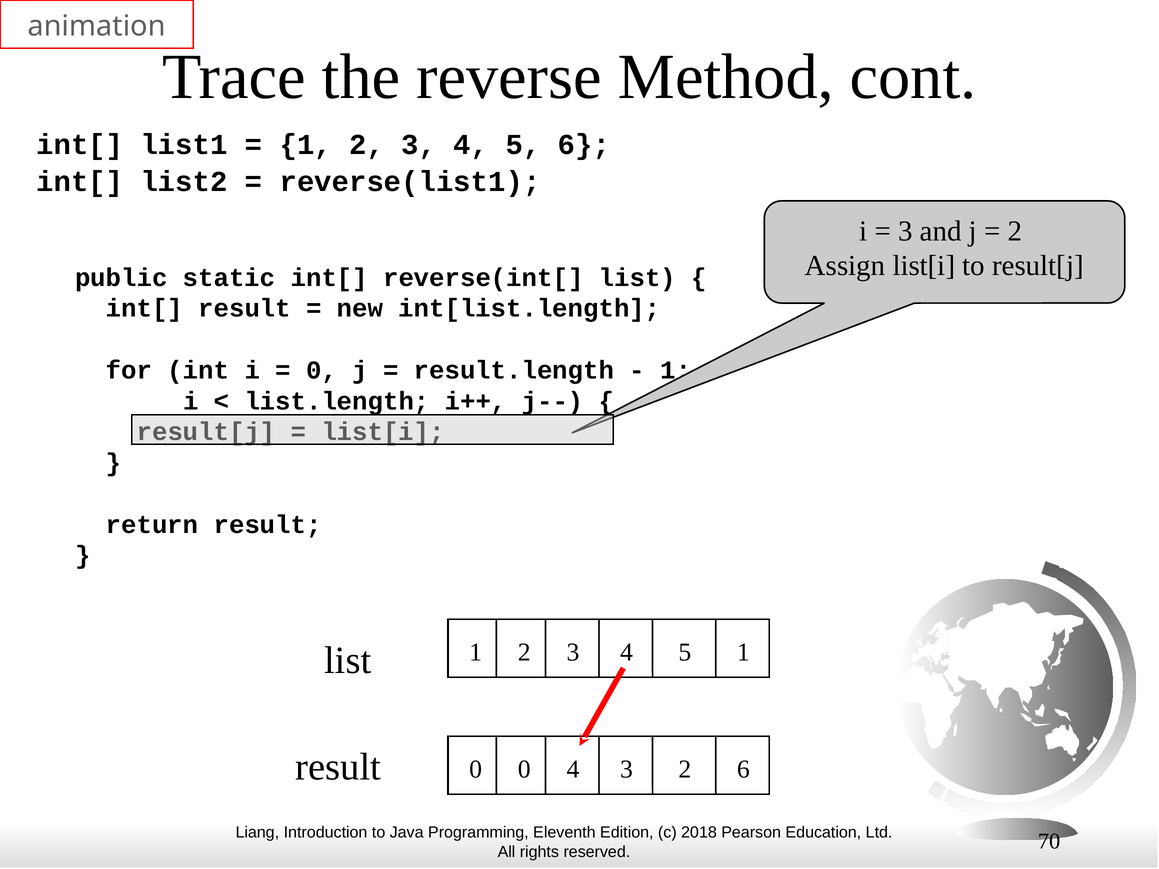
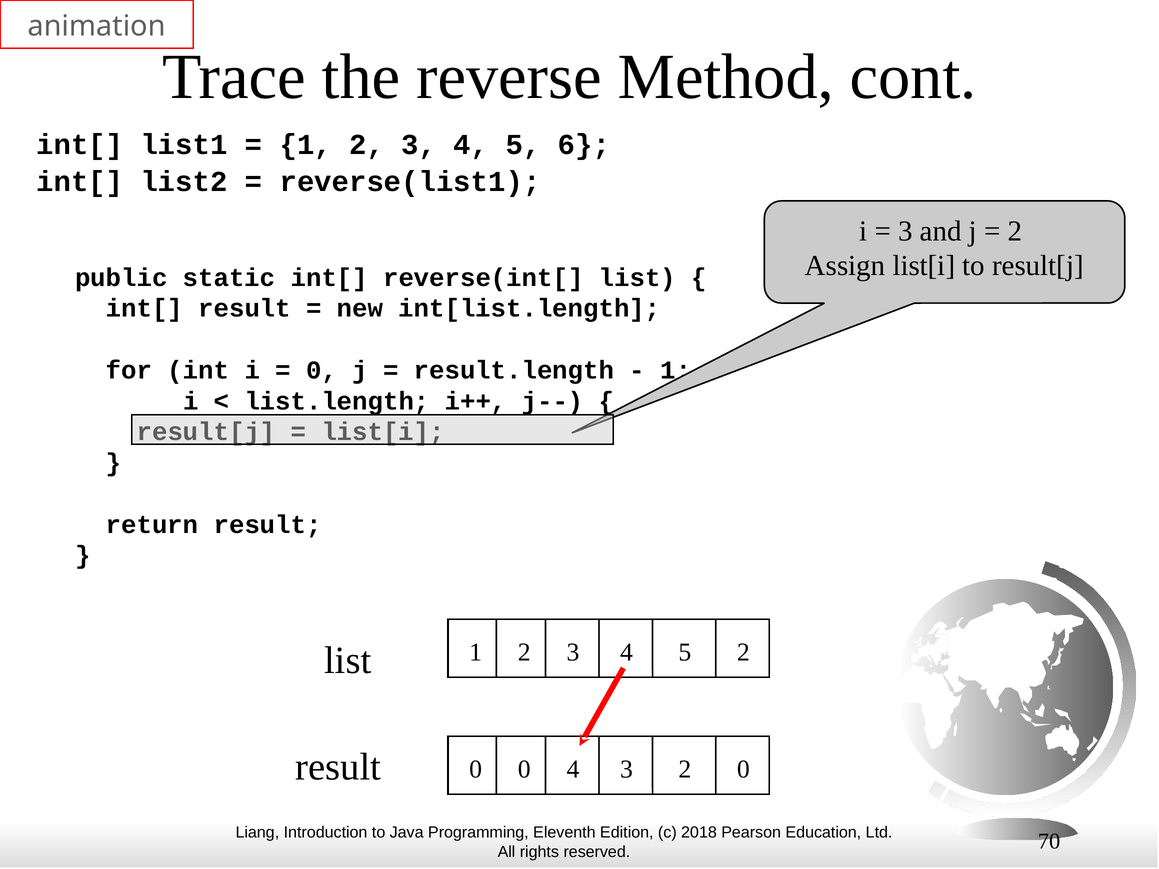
5 1: 1 -> 2 (743, 652)
3 2 6: 6 -> 0 (743, 769)
